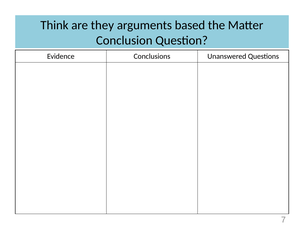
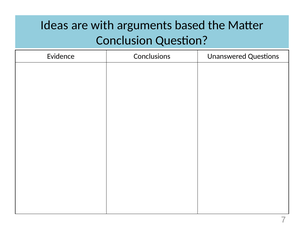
Think: Think -> Ideas (54, 25)
they: they -> with (102, 25)
